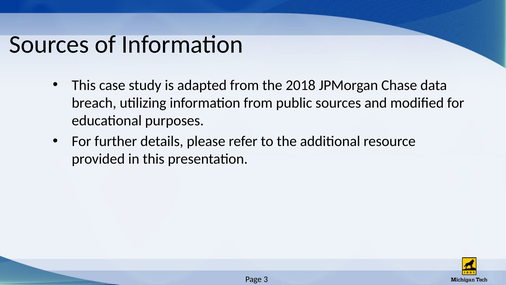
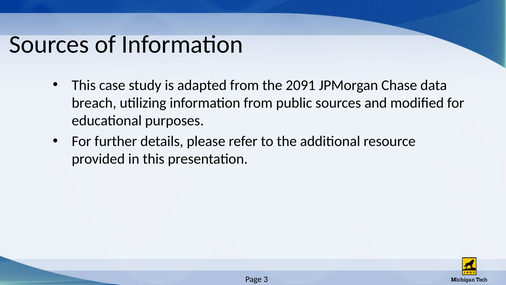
2018: 2018 -> 2091 (301, 85)
